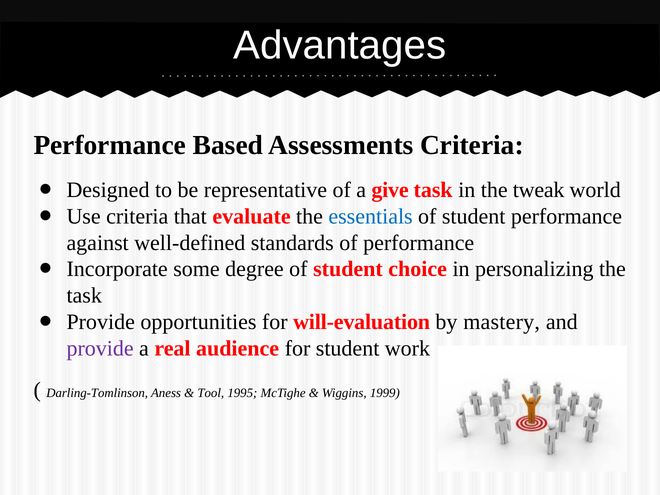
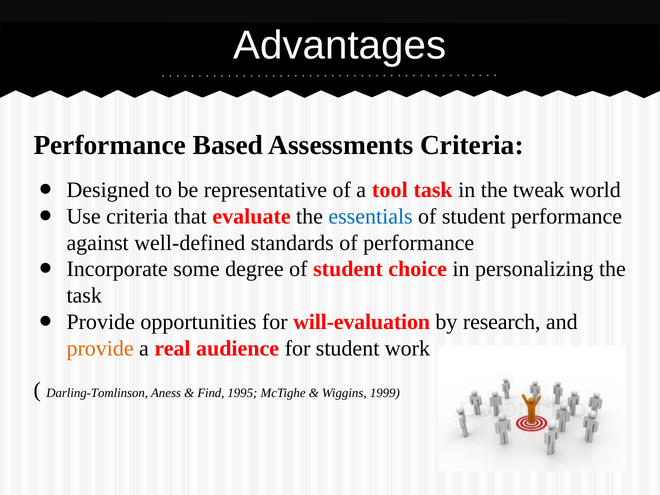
give: give -> tool (390, 190)
mastery: mastery -> research (502, 322)
provide colour: purple -> orange (100, 348)
Tool: Tool -> Find (211, 393)
